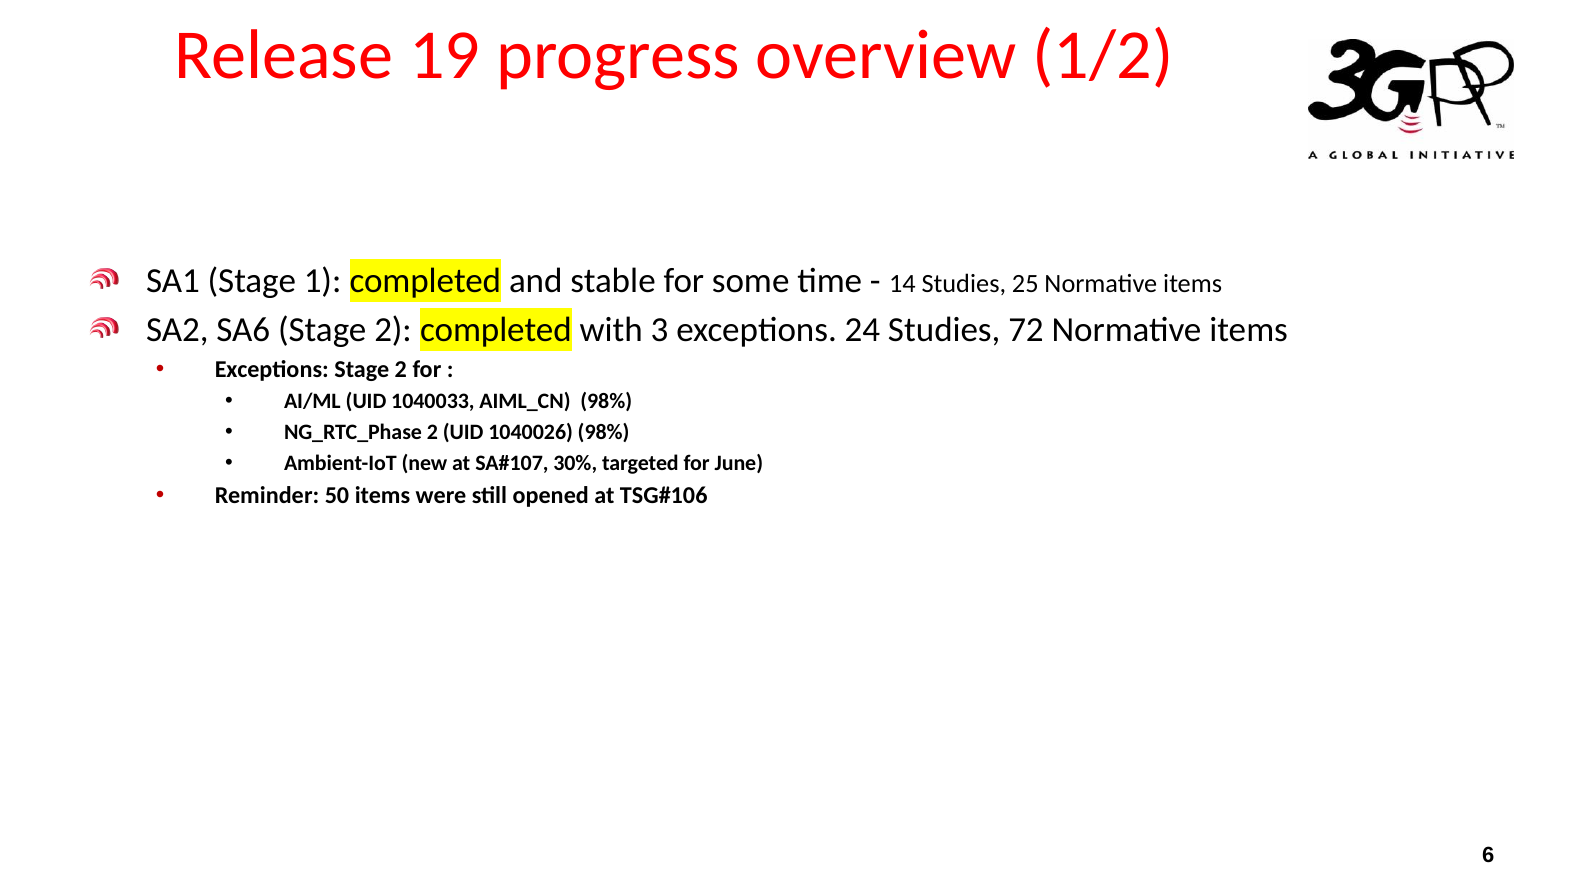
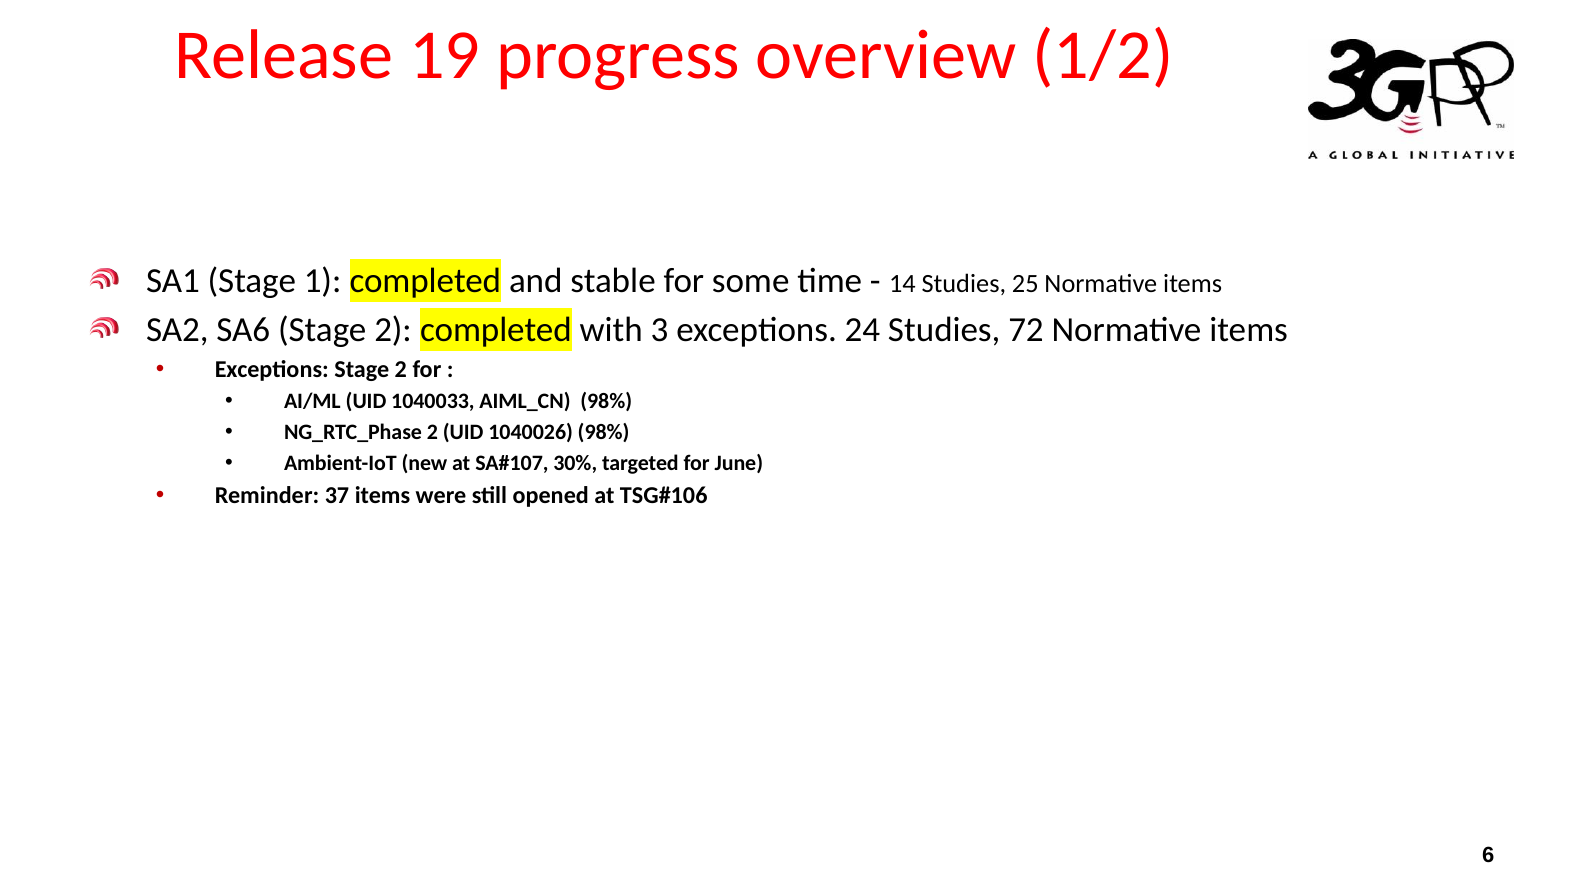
50: 50 -> 37 (337, 496)
